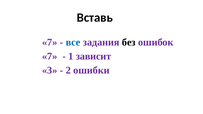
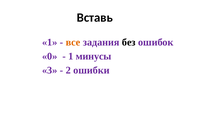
7: 7 -> 1 (50, 42)
все colour: blue -> orange (73, 42)
7: 7 -> 0 (50, 56)
зависит: зависит -> минусы (94, 56)
